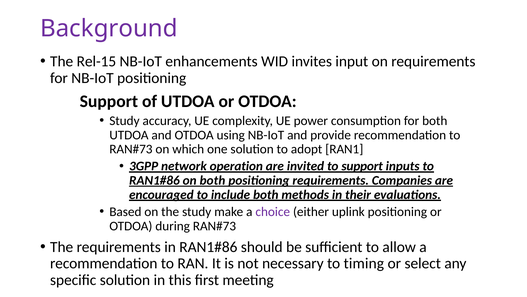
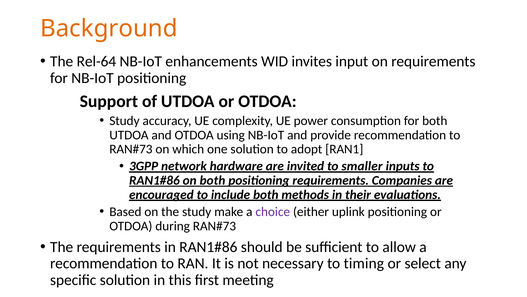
Background colour: purple -> orange (109, 28)
Rel-15: Rel-15 -> Rel-64 (96, 61)
operation: operation -> hardware (236, 166)
to support: support -> smaller (362, 166)
